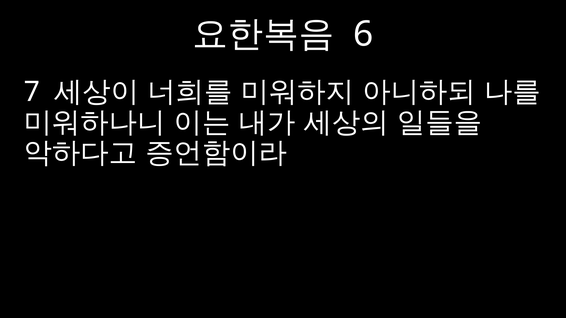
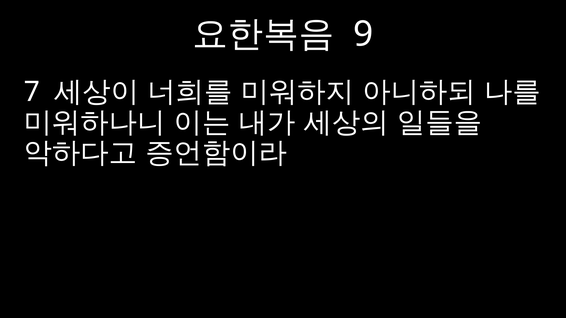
6: 6 -> 9 (363, 34)
